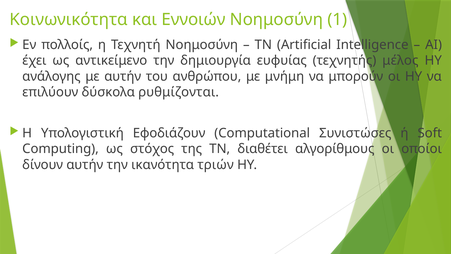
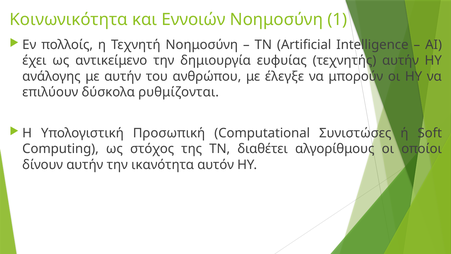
τεχνητής μέλος: μέλος -> αυτήν (401, 61)
μνήμη: μνήμη -> έλεγξε (284, 76)
Εφοδιάζουν: Εφοδιάζουν -> Προσωπική (169, 133)
τριών: τριών -> αυτόν (216, 164)
